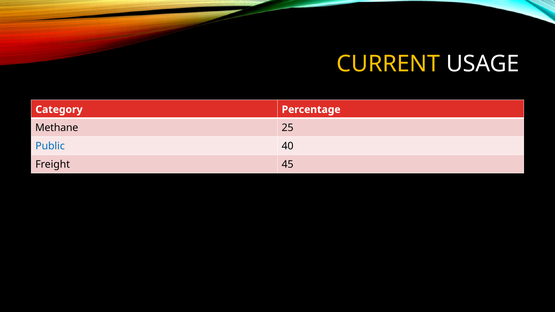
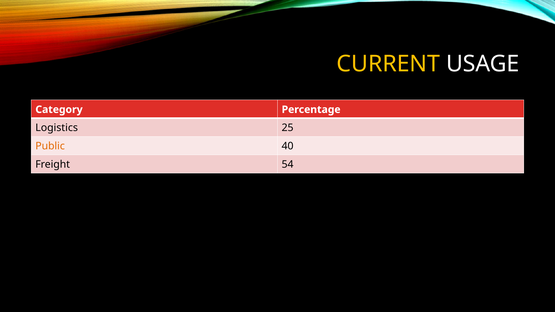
Methane: Methane -> Logistics (57, 128)
Public colour: blue -> orange (50, 146)
45: 45 -> 54 (288, 165)
